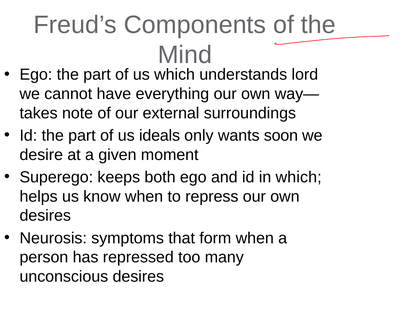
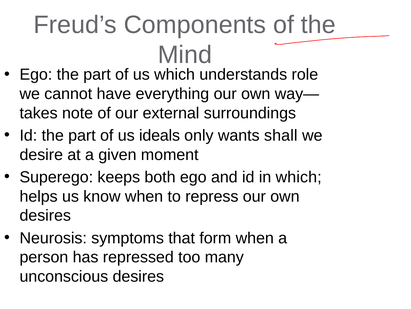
lord: lord -> role (305, 74)
soon: soon -> shall (281, 135)
